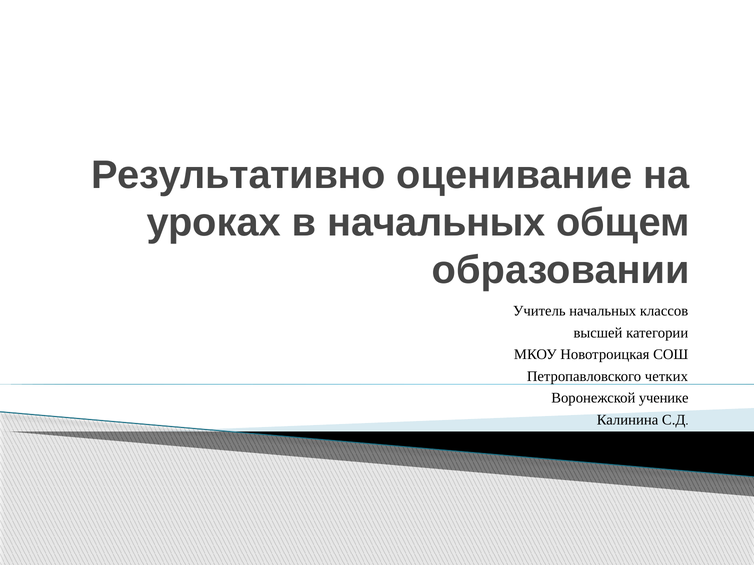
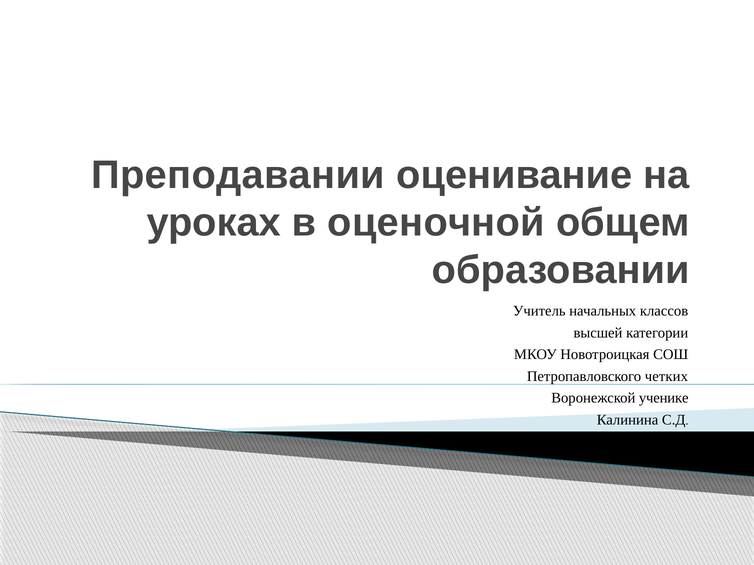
Результативно: Результативно -> Преподавании (238, 175)
в начальных: начальных -> оценочной (436, 223)
